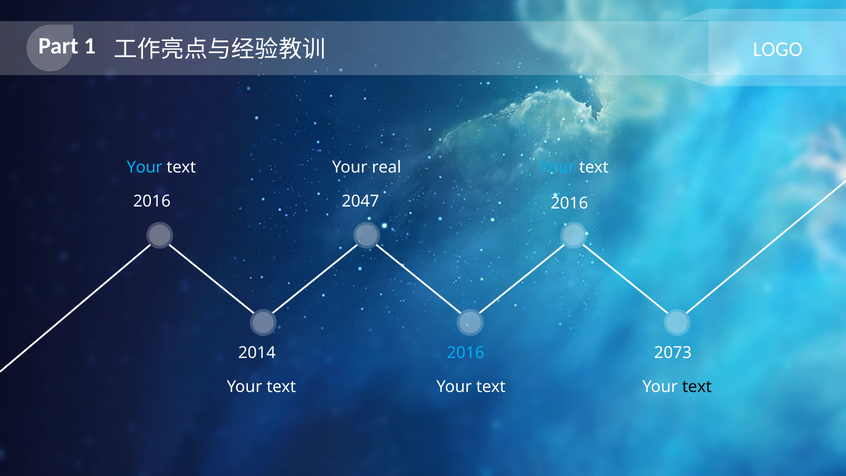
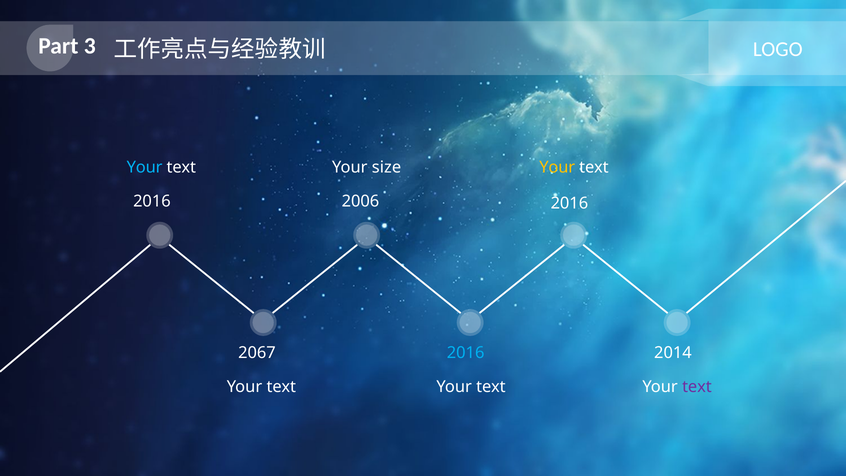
1: 1 -> 3 (90, 46)
real: real -> size (387, 167)
Your colour: light blue -> yellow (557, 167)
2047: 2047 -> 2006 (360, 201)
2014: 2014 -> 2067 (257, 353)
2073: 2073 -> 2014 (673, 353)
text colour: black -> purple (697, 387)
